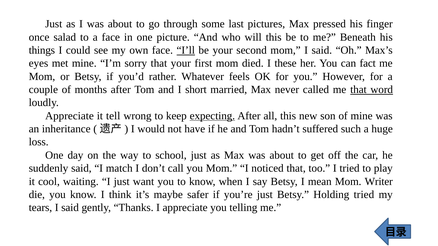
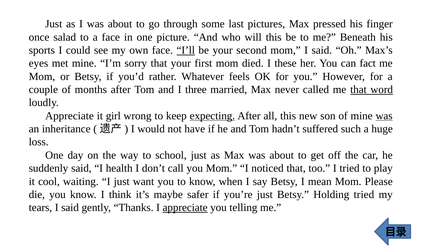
things: things -> sports (42, 50)
short: short -> three (196, 90)
tell: tell -> girl (113, 116)
was underline: none -> present (384, 116)
match: match -> health (119, 169)
Writer: Writer -> Please (379, 182)
appreciate underline: none -> present (185, 208)
